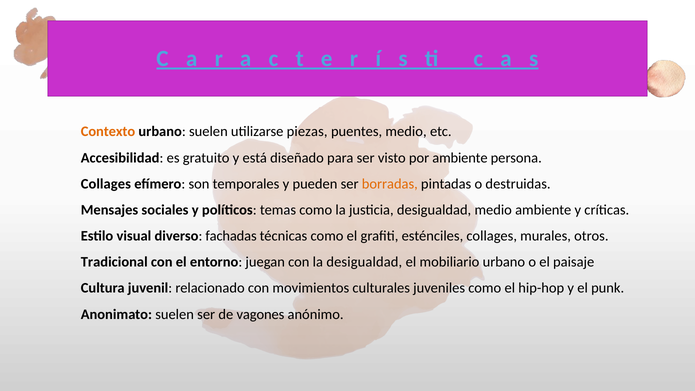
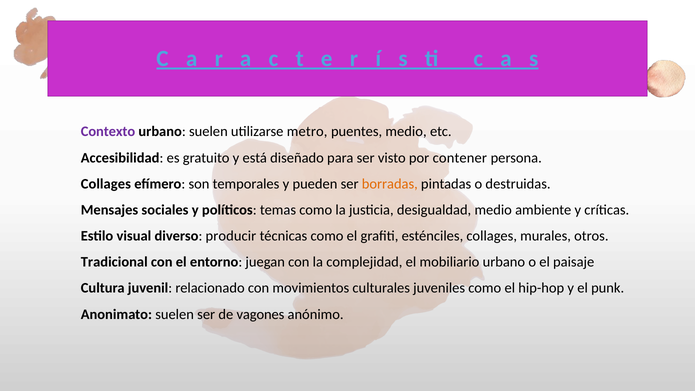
Contexto colour: orange -> purple (108, 132)
piezas: piezas -> metro (307, 132)
por ambiente: ambiente -> contener (460, 158)
fachadas: fachadas -> producir (231, 236)
la desigualdad: desigualdad -> complejidad (364, 262)
